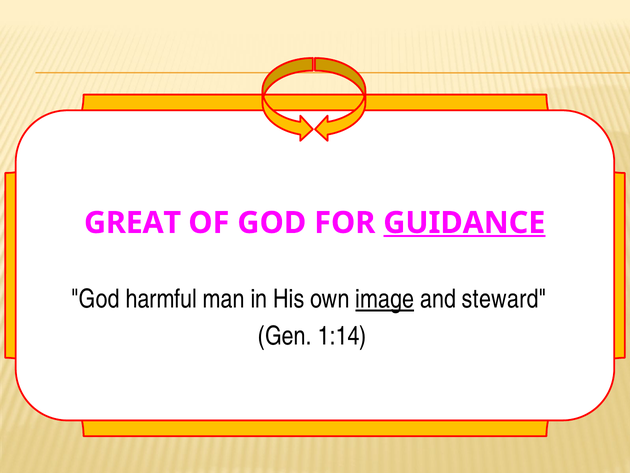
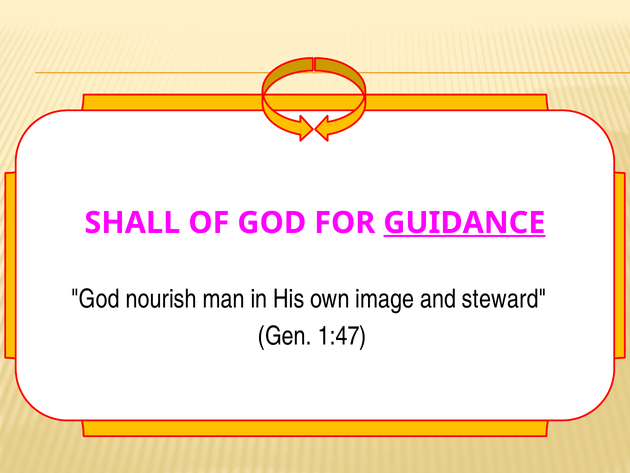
GREAT: GREAT -> SHALL (132, 223)
harmful: harmful -> nourish (161, 299)
image underline: present -> none (385, 299)
1:14: 1:14 -> 1:47 (342, 336)
